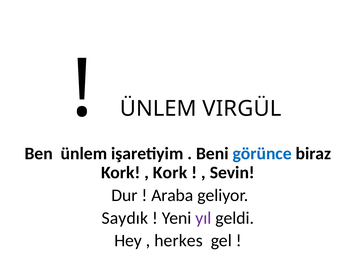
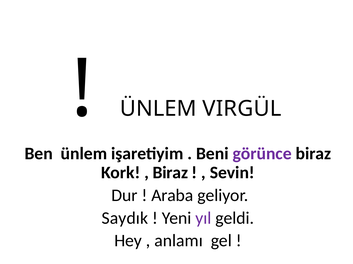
görünce colour: blue -> purple (262, 154)
Kork: Kork -> Biraz (170, 173)
herkes: herkes -> anlamı (179, 241)
